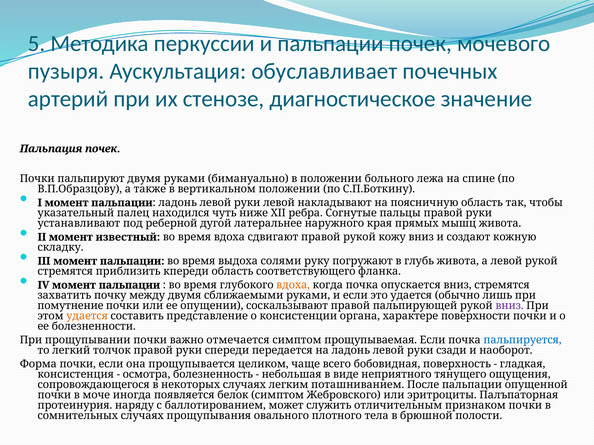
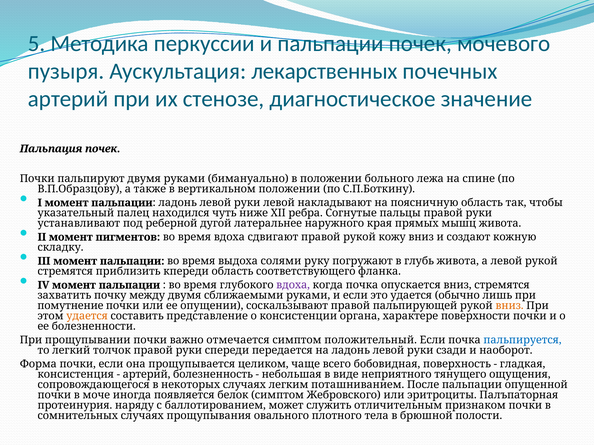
обуславливает: обуславливает -> лекарственных (324, 71)
известный: известный -> пигментов (128, 237)
вдоха colour: orange -> purple (293, 285)
вниз colour: purple -> orange (509, 306)
прощупываемая: прощупываемая -> положительный (371, 340)
осмотра: осмотра -> артерий (147, 375)
